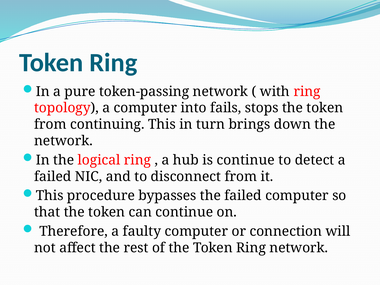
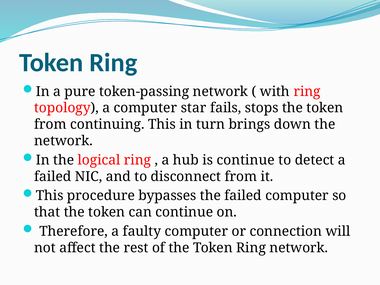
into: into -> star (194, 108)
